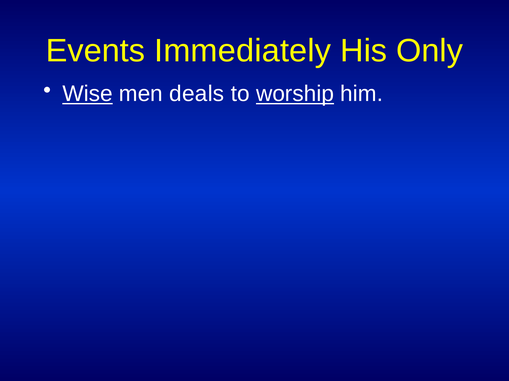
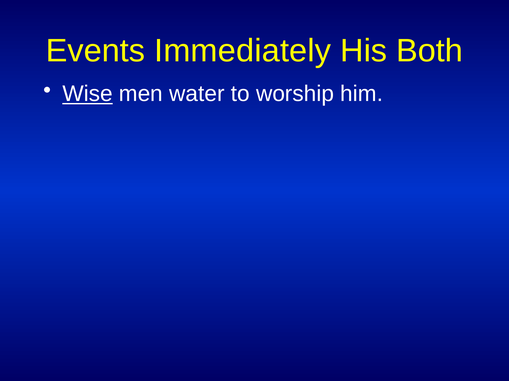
Only: Only -> Both (430, 51)
deals: deals -> water (197, 94)
worship underline: present -> none (295, 94)
